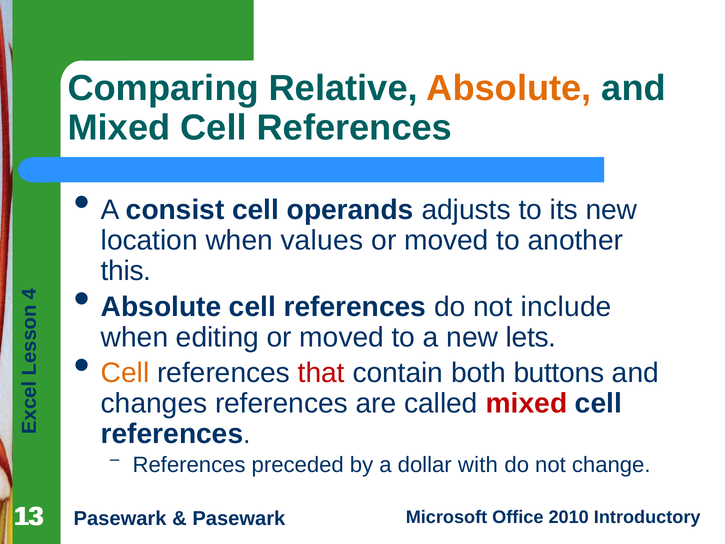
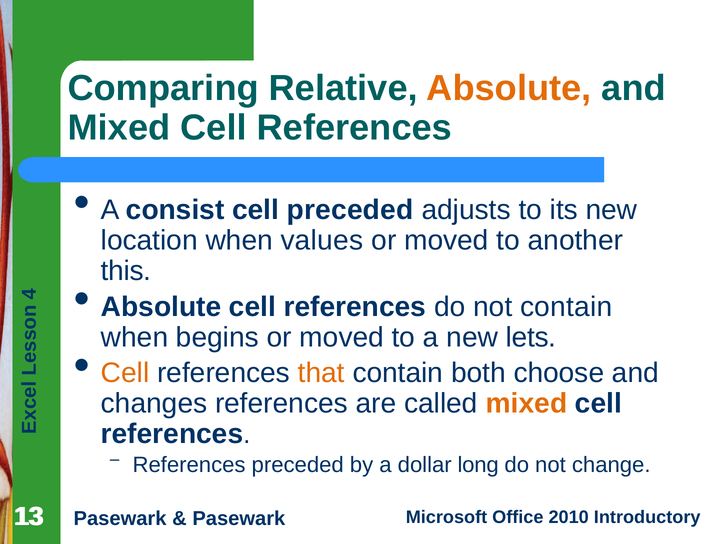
cell operands: operands -> preceded (350, 210)
not include: include -> contain (566, 307)
editing: editing -> begins (217, 337)
that colour: red -> orange (321, 373)
buttons: buttons -> choose (559, 373)
mixed colour: red -> orange (527, 403)
with: with -> long (478, 465)
